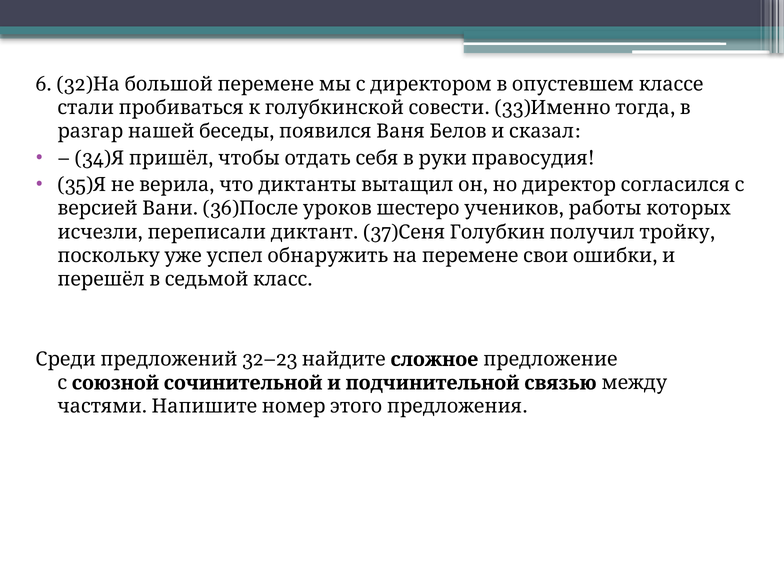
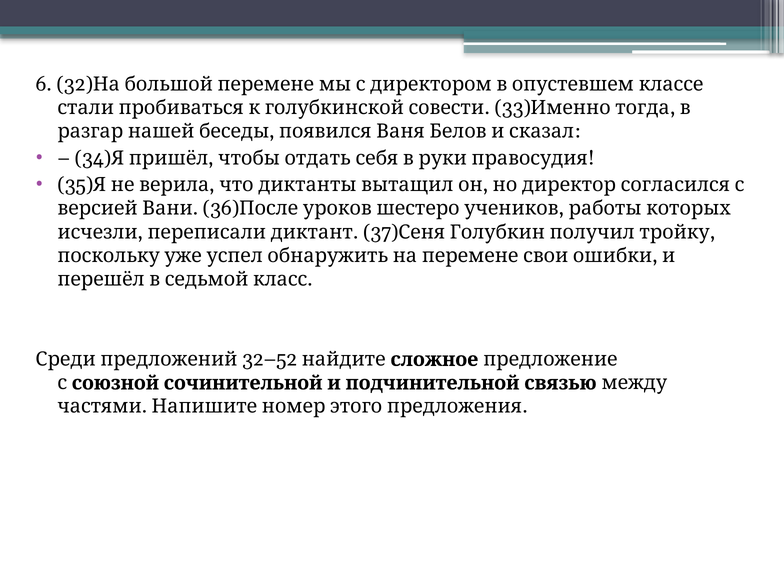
32–23: 32–23 -> 32–52 (270, 359)
